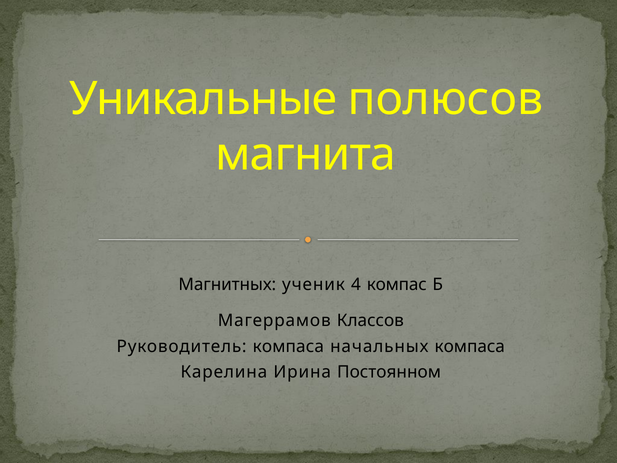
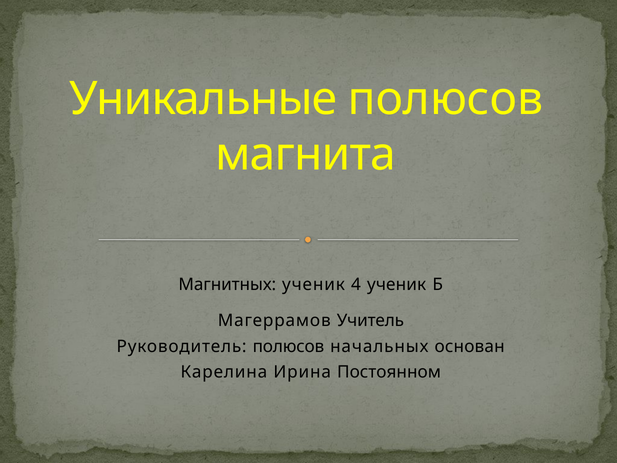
4 компас: компас -> ученик (397, 285)
Классов: Классов -> Учитель (370, 321)
Руководитель компаса: компаса -> полюсов (288, 346)
начальных компаса: компаса -> основан (470, 346)
